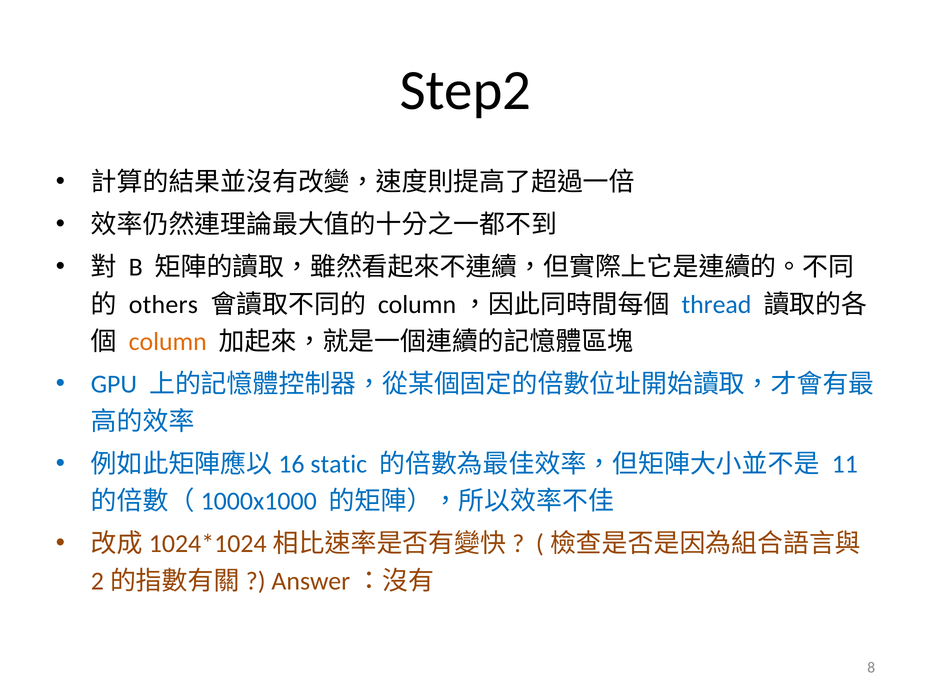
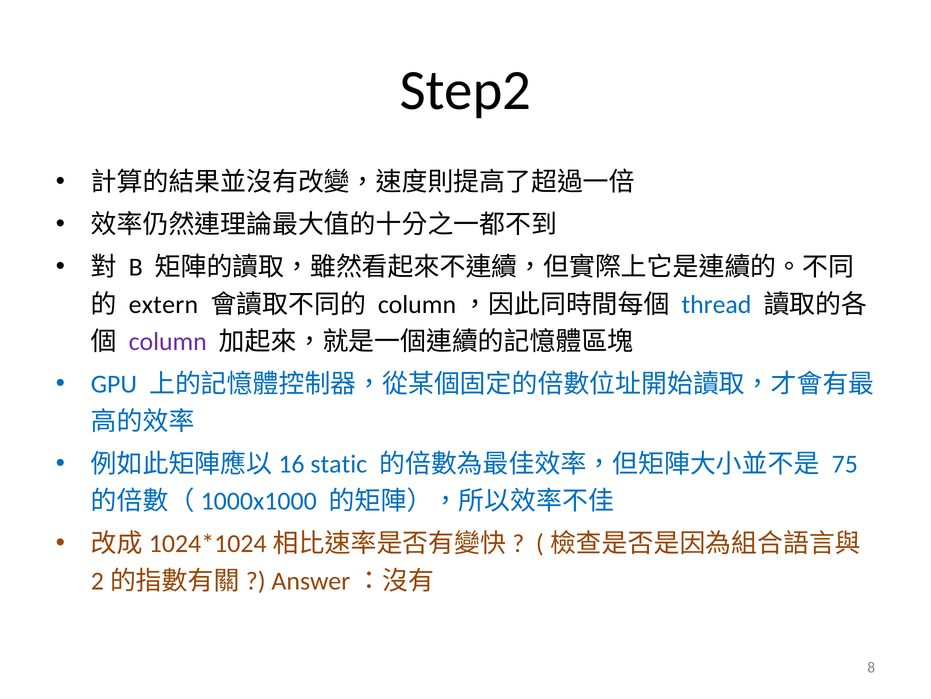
others: others -> extern (163, 304)
column colour: orange -> purple (168, 342)
11: 11 -> 75 (845, 464)
